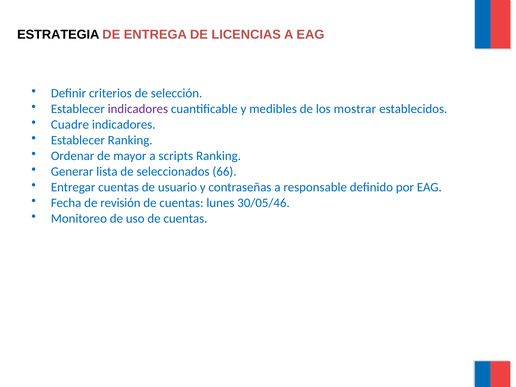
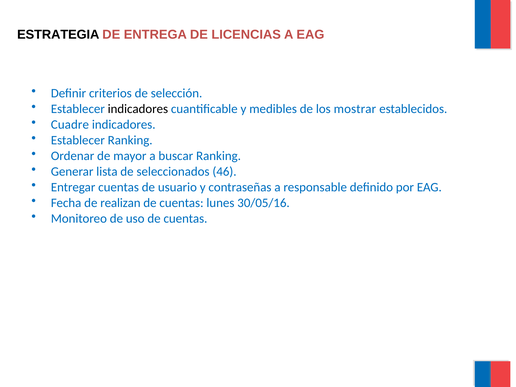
indicadores colour: purple -> black (138, 109)
scripts: scripts -> buscar (176, 156)
66: 66 -> 46 (225, 172)
revisión: revisión -> realizan (120, 203)
30/05/46: 30/05/46 -> 30/05/16 (264, 203)
